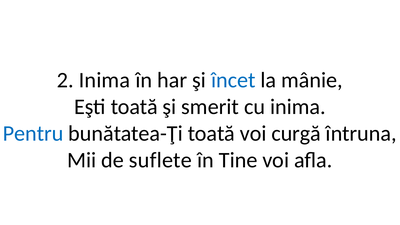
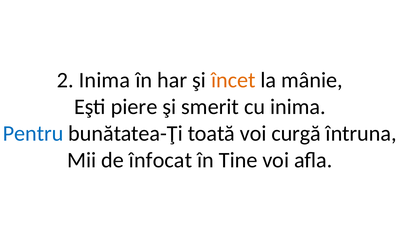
încet colour: blue -> orange (233, 80)
Eşti toată: toată -> piere (134, 107)
suflete: suflete -> înfocat (161, 160)
